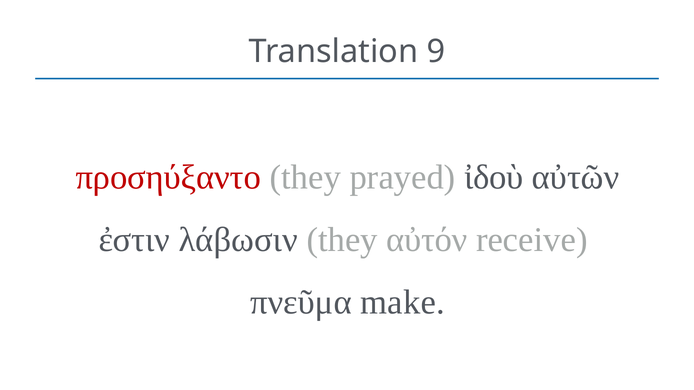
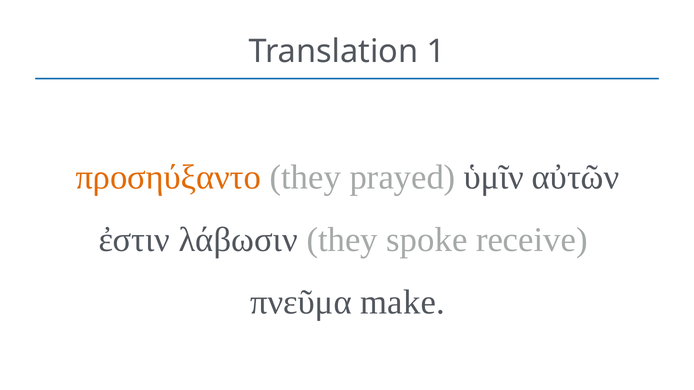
9: 9 -> 1 (436, 52)
προσηύξαντο colour: red -> orange (168, 178)
ἰδοὺ: ἰδοὺ -> ὑμῖν (494, 178)
αὐτόν: αὐτόν -> spoke (427, 240)
